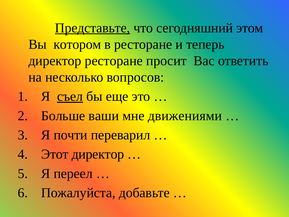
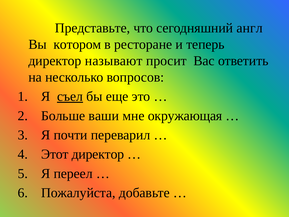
Представьте underline: present -> none (93, 28)
этом: этом -> англ (250, 28)
директор ресторане: ресторане -> называют (114, 61)
движениями: движениями -> окружающая (185, 116)
